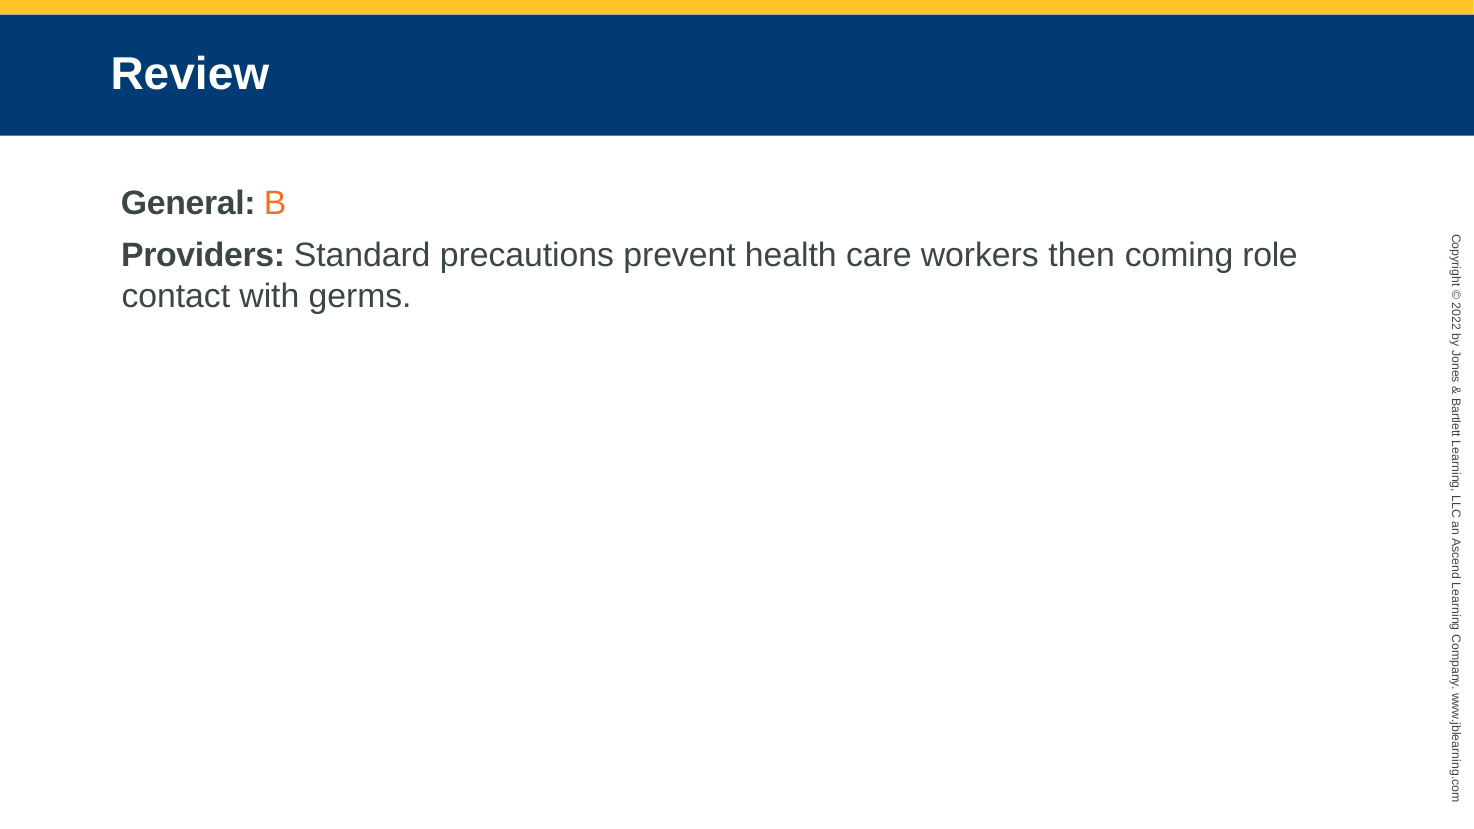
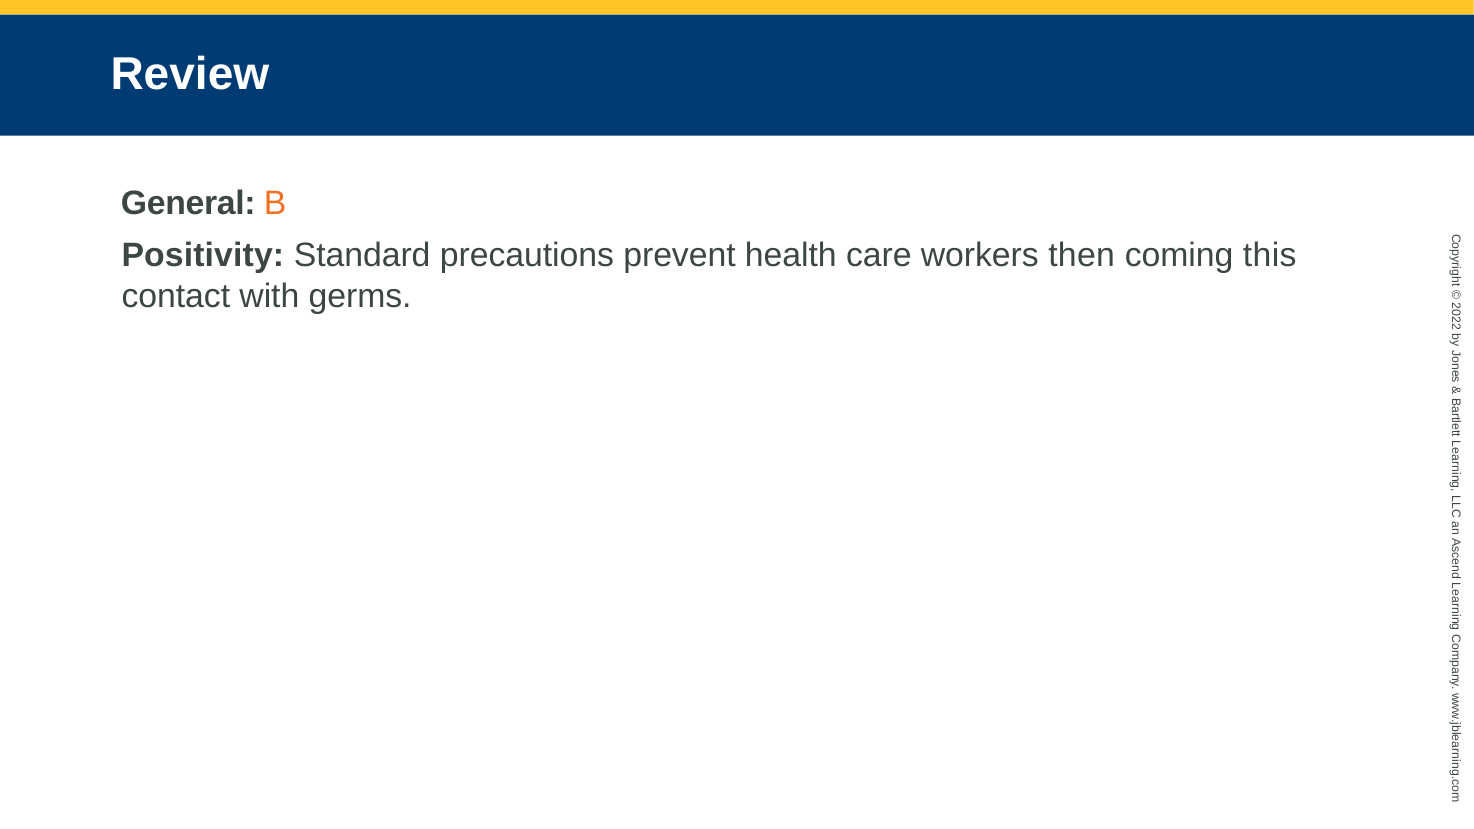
Providers: Providers -> Positivity (203, 256)
role: role -> this (1270, 256)
